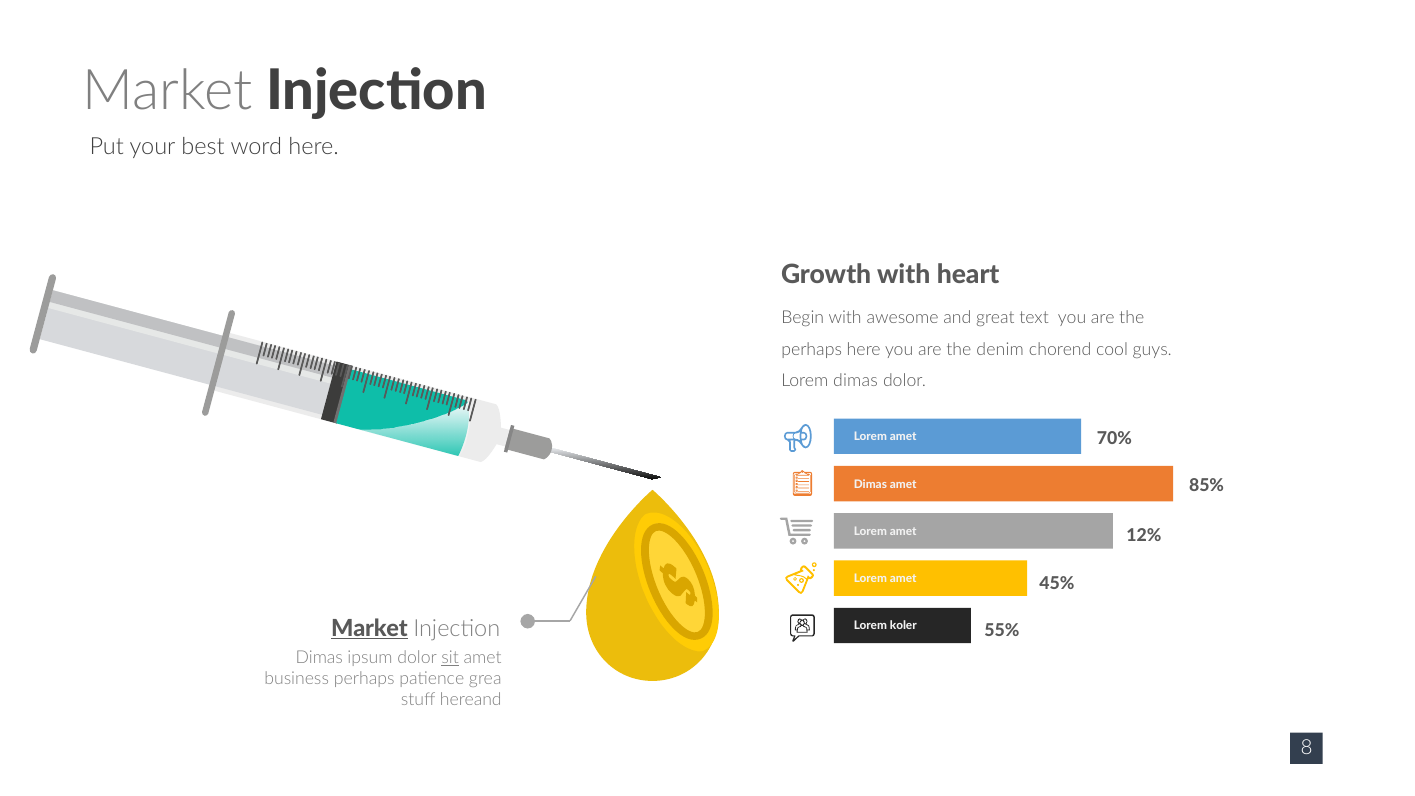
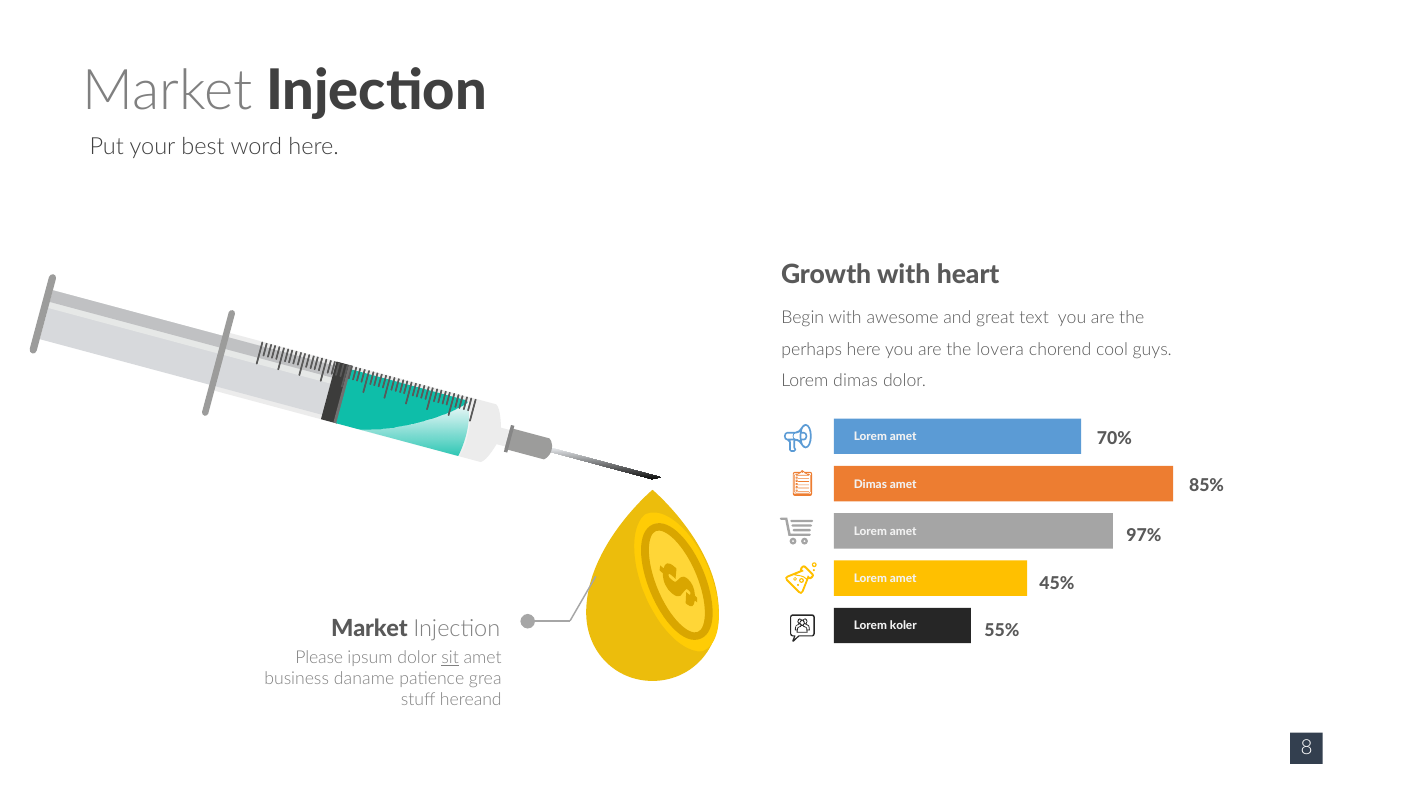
denim: denim -> lovera (1000, 349)
12%: 12% -> 97% (1144, 536)
Market underline: present -> none (369, 628)
Dimas: Dimas -> Please (319, 657)
business perhaps: perhaps -> daname (364, 679)
